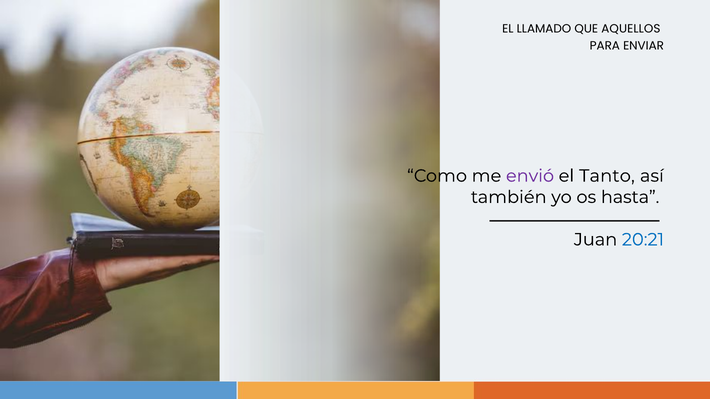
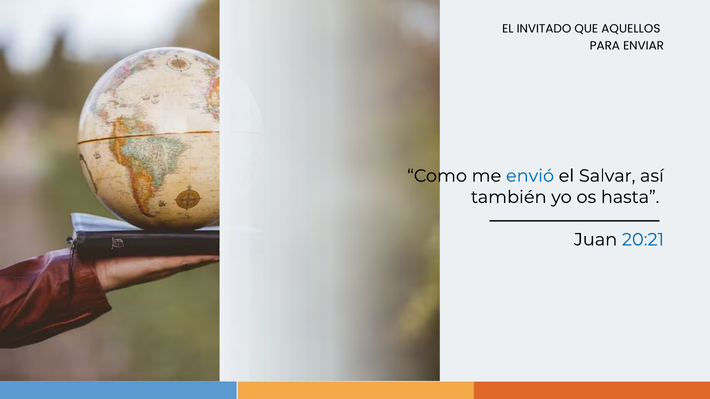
LLAMADO: LLAMADO -> INVITADO (544, 29)
envió colour: purple -> blue (530, 176)
Tanto: Tanto -> Salvar (607, 176)
